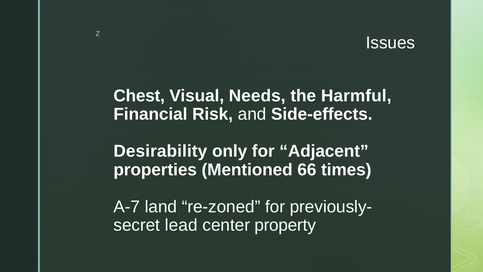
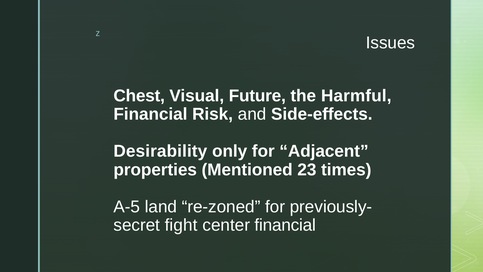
Needs: Needs -> Future (257, 96)
66: 66 -> 23 (307, 170)
A-7: A-7 -> A-5 (127, 207)
lead: lead -> fight (181, 225)
center property: property -> financial (285, 225)
